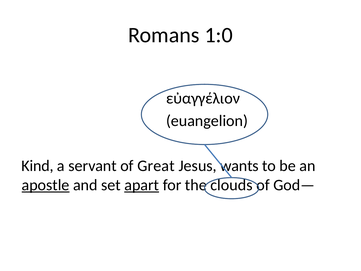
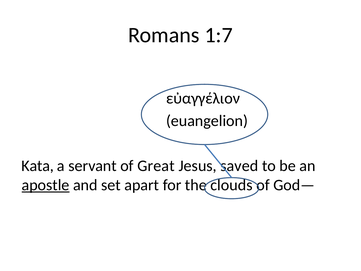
1:0: 1:0 -> 1:7 (219, 35)
Kind: Kind -> Kata (38, 166)
wants: wants -> saved (239, 166)
apart underline: present -> none (142, 185)
